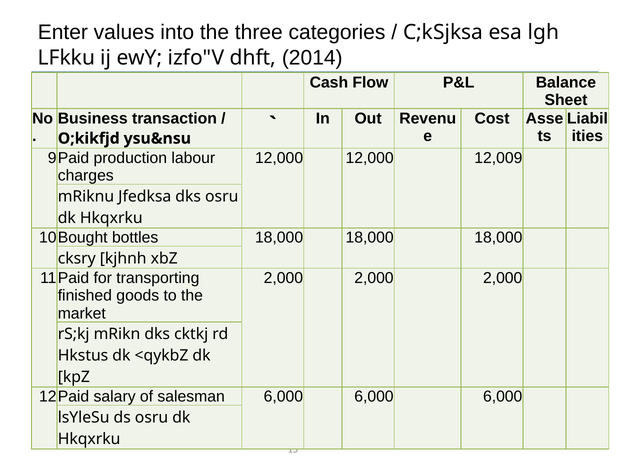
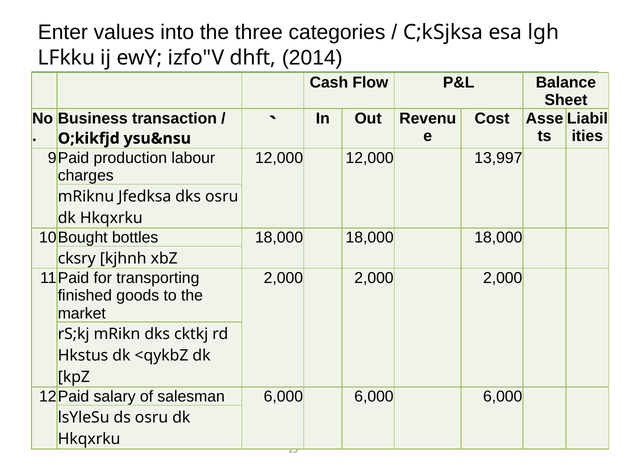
12,009: 12,009 -> 13,997 (498, 158)
